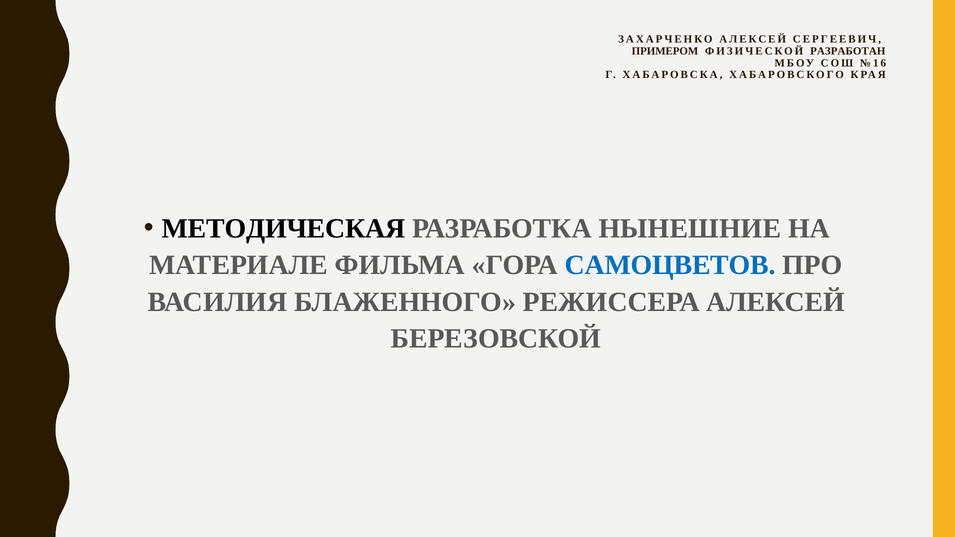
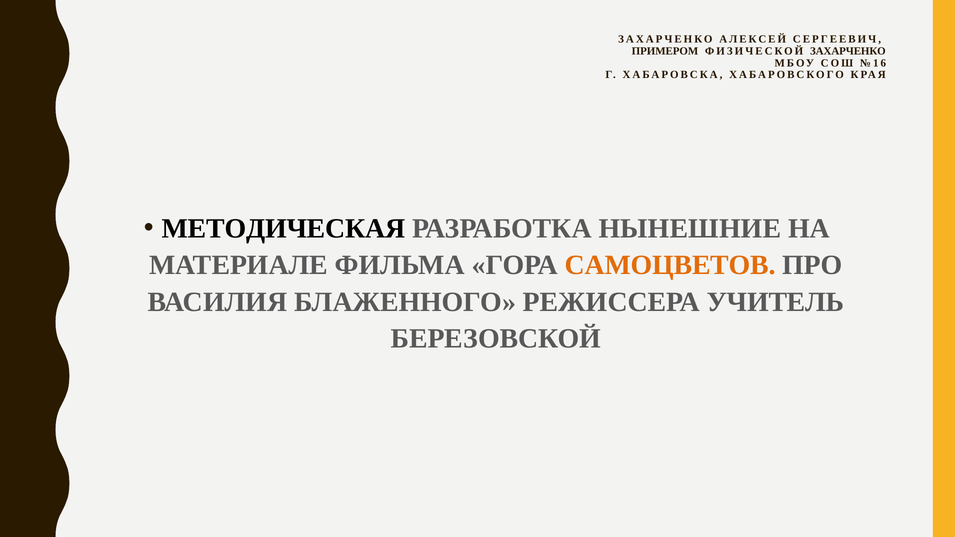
ФИЗИЧЕСКОЙ РАЗРАБОТАН: РАЗРАБОТАН -> ЗАХАРЧЕНКО (848, 51)
САМОЦВЕТОВ colour: blue -> orange (670, 265)
РЕЖИССЕРА АЛЕКСЕЙ: АЛЕКСЕЙ -> УЧИТЕЛЬ (776, 302)
